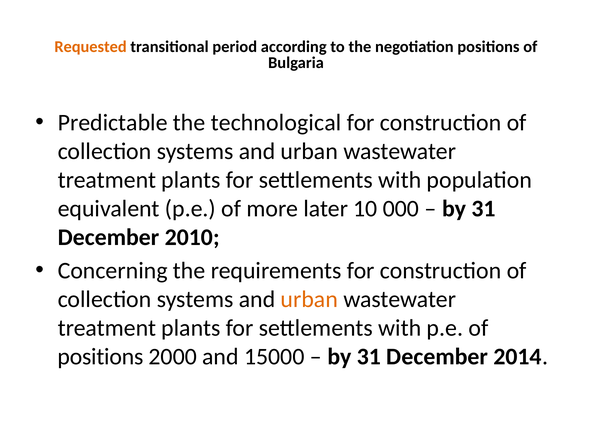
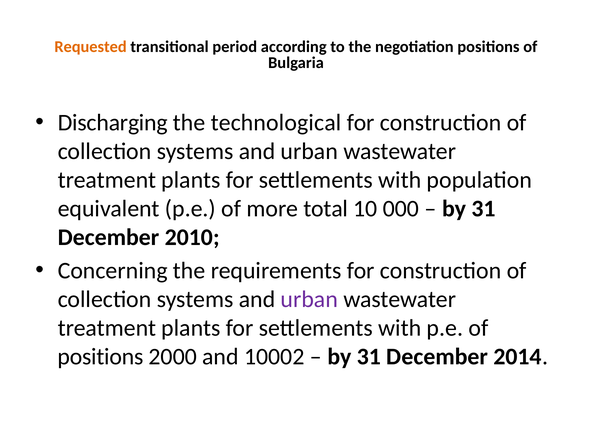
Predictable: Predictable -> Discharging (113, 123)
later: later -> total (326, 208)
urban colour: orange -> purple (309, 299)
15000: 15000 -> 10002 (274, 356)
